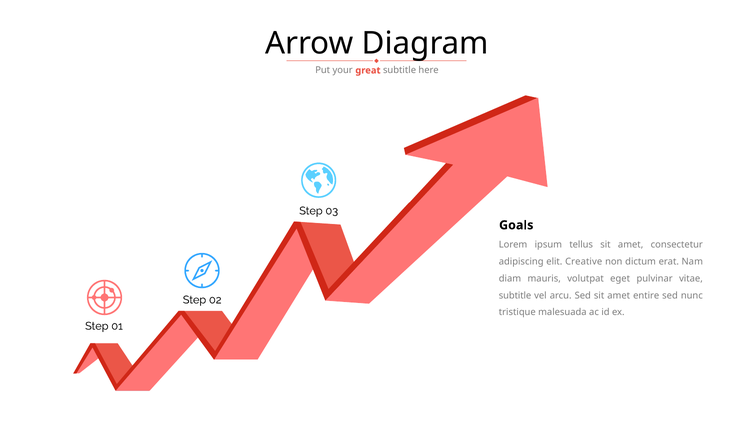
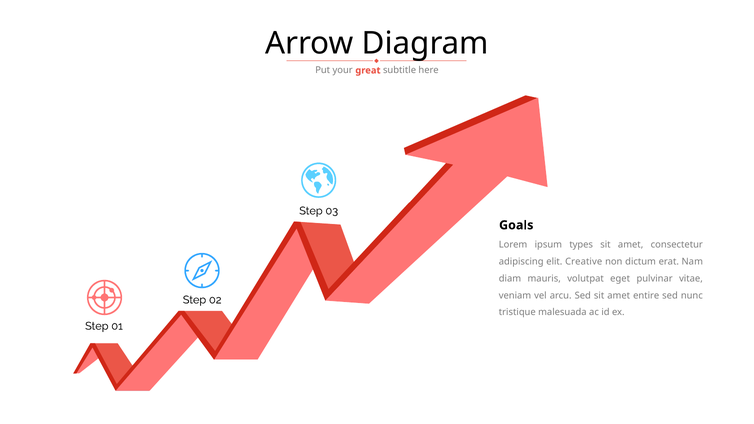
tellus: tellus -> types (581, 245)
subtitle: subtitle -> veniam (515, 296)
